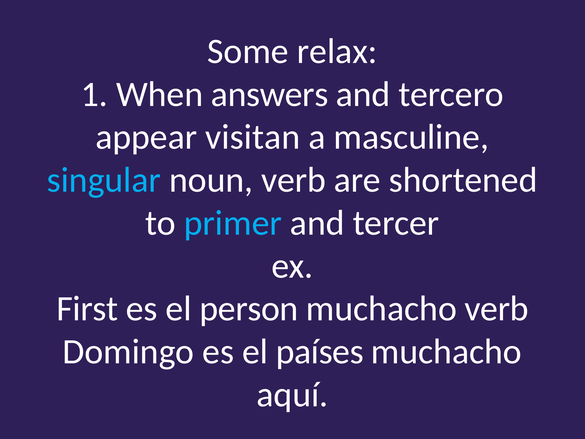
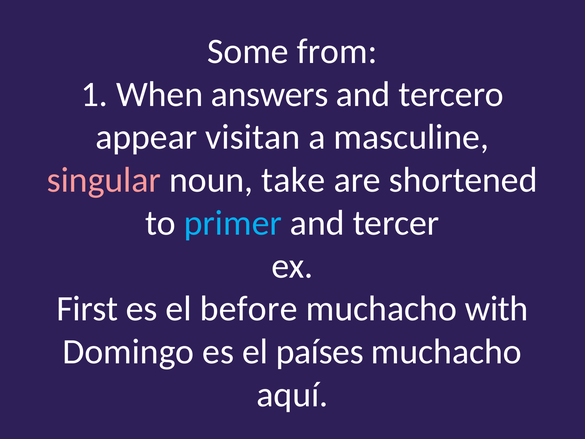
relax: relax -> from (337, 51)
singular colour: light blue -> pink (104, 180)
noun verb: verb -> take (293, 180)
person: person -> before (249, 309)
muchacho verb: verb -> with (497, 309)
